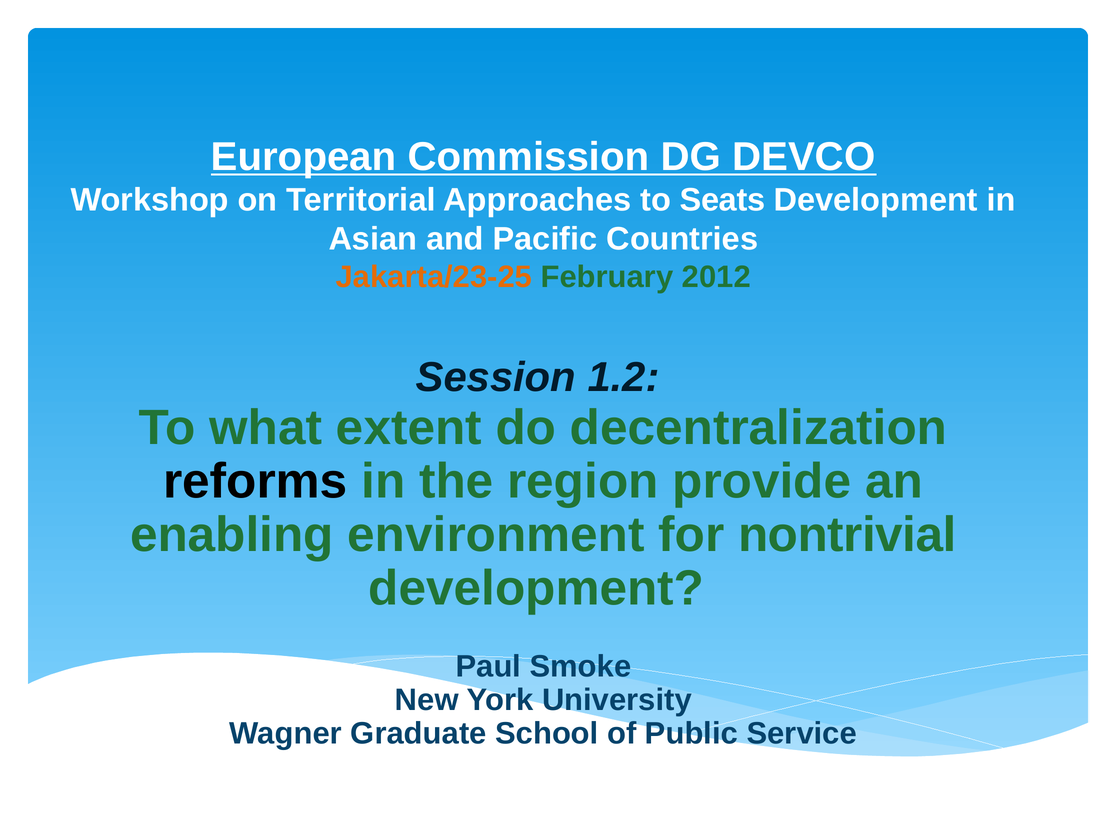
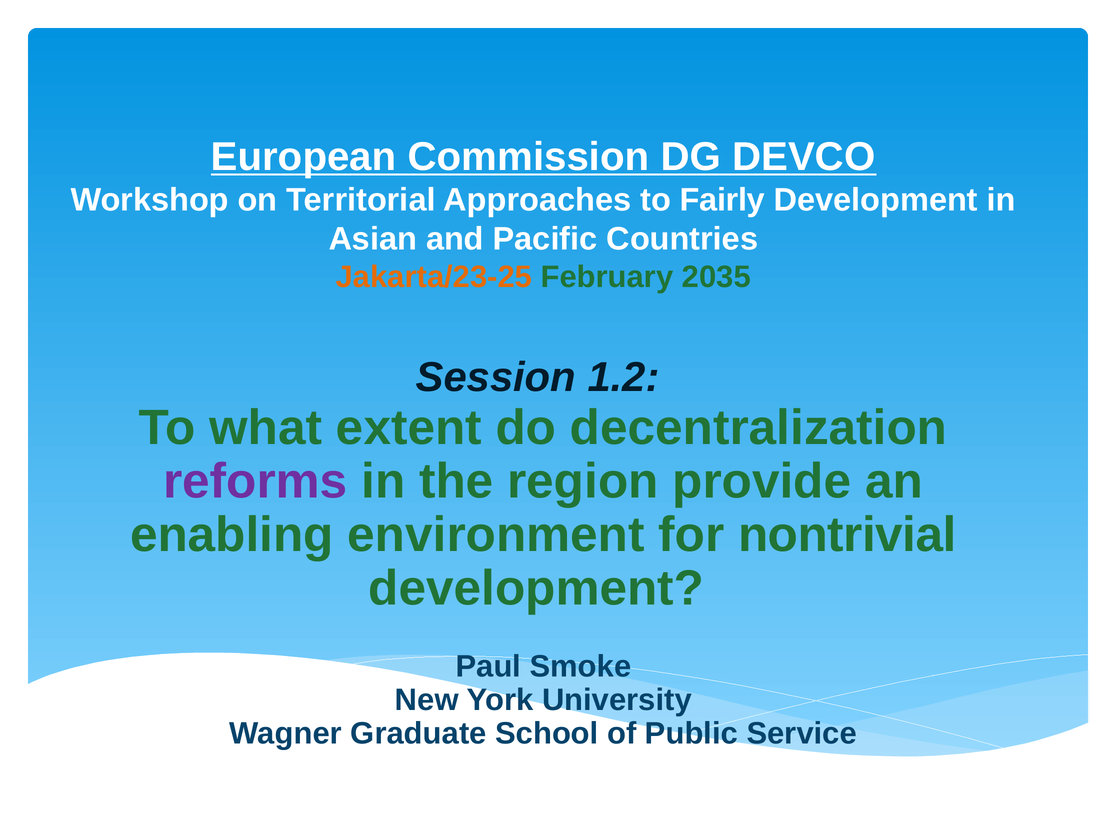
Seats: Seats -> Fairly (722, 200)
2012: 2012 -> 2035 (716, 277)
reforms colour: black -> purple (255, 481)
